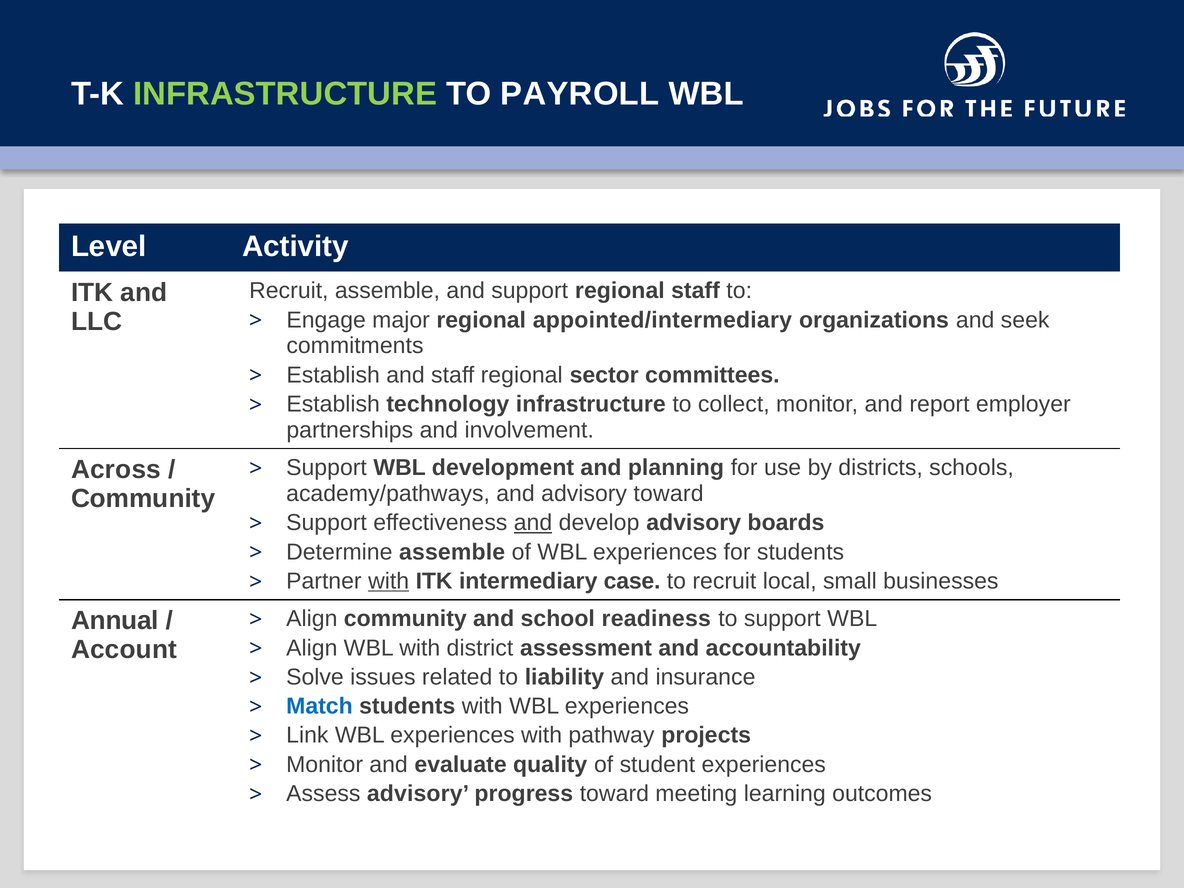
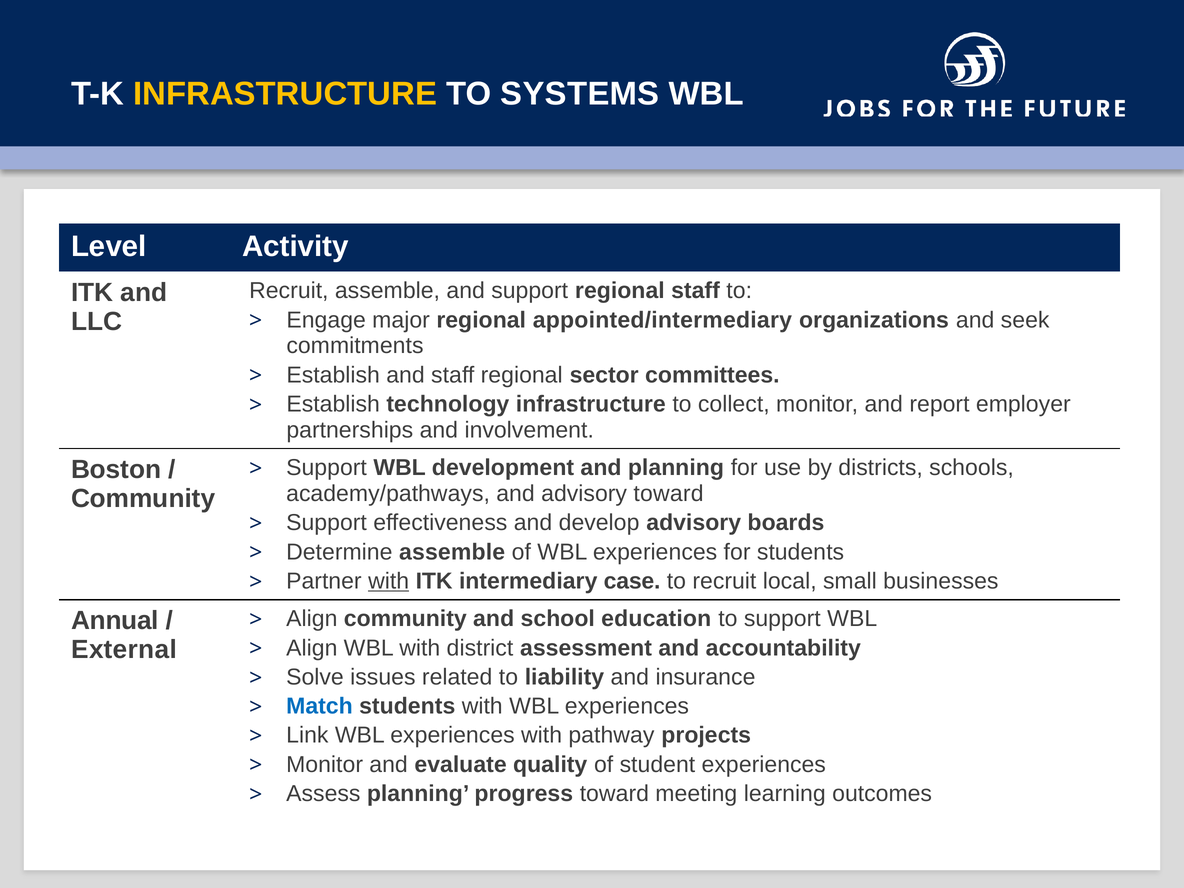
INFRASTRUCTURE colour: light green -> yellow (285, 94)
PAYROLL: PAYROLL -> SYSTEMS (580, 94)
Across: Across -> Boston (116, 469)
and underline: present -> none (533, 523)
readiness: readiness -> education (656, 619)
Account: Account -> External (124, 650)
Assess advisory: advisory -> planning (418, 794)
